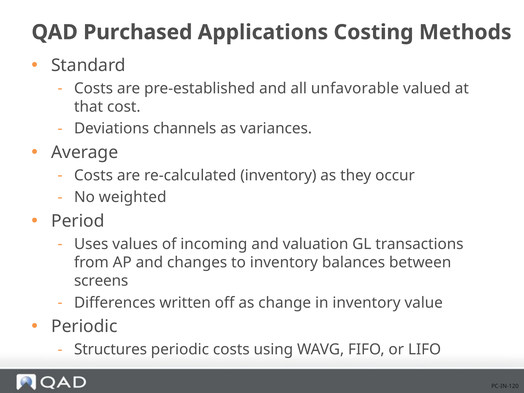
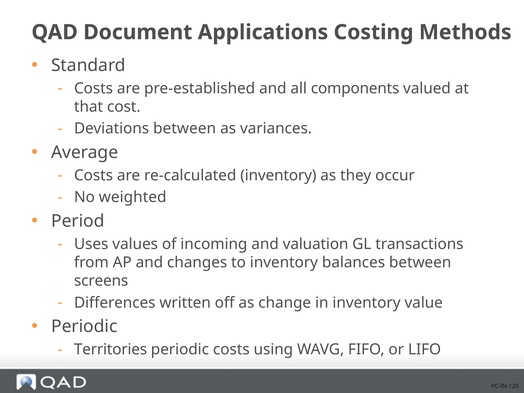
Purchased: Purchased -> Document (138, 32)
unfavorable: unfavorable -> components (355, 88)
Deviations channels: channels -> between (185, 129)
Structures: Structures -> Territories (111, 350)
